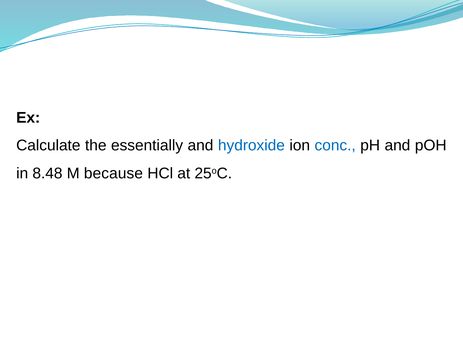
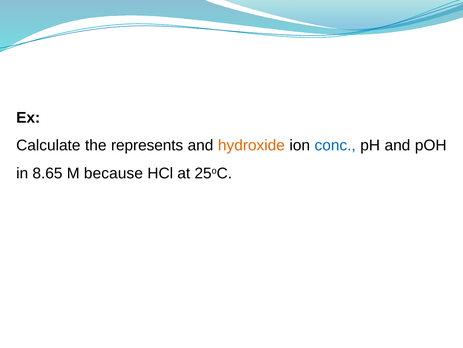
essentially: essentially -> represents (147, 145)
hydroxide colour: blue -> orange (251, 145)
8.48: 8.48 -> 8.65 (47, 173)
